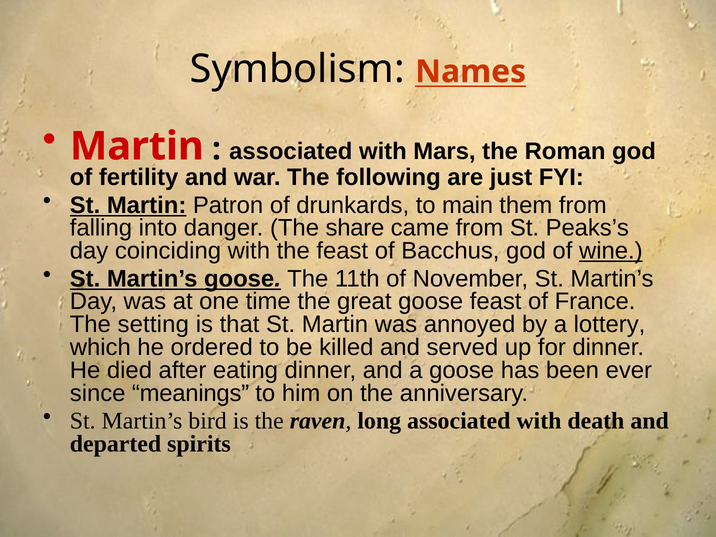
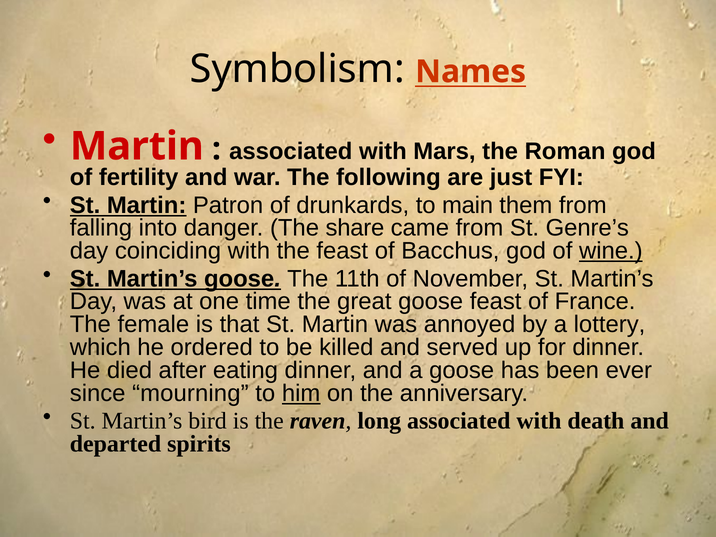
Peaks’s: Peaks’s -> Genre’s (587, 228)
setting: setting -> female (153, 325)
meanings: meanings -> mourning (190, 393)
him underline: none -> present (301, 393)
